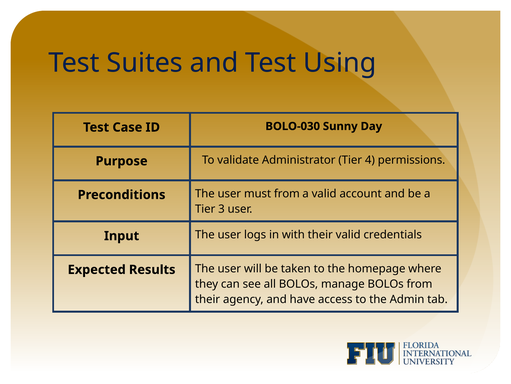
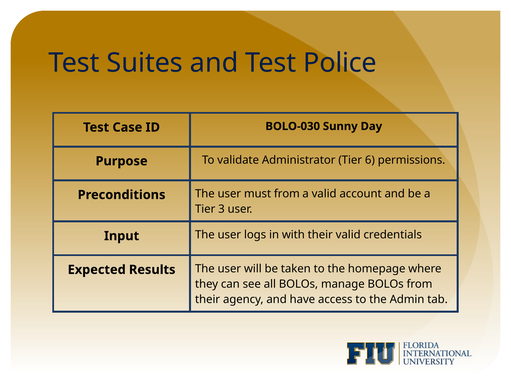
Using: Using -> Police (340, 63)
4: 4 -> 6 (370, 160)
